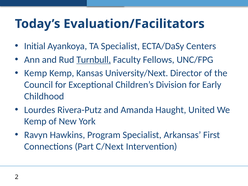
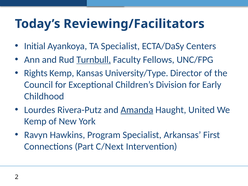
Evaluation/Facilitators: Evaluation/Facilitators -> Reviewing/Facilitators (134, 24)
Kemp: Kemp -> Rights (36, 73)
University/Next: University/Next -> University/Type (137, 73)
Amanda underline: none -> present (137, 110)
